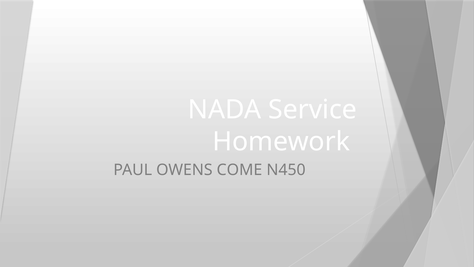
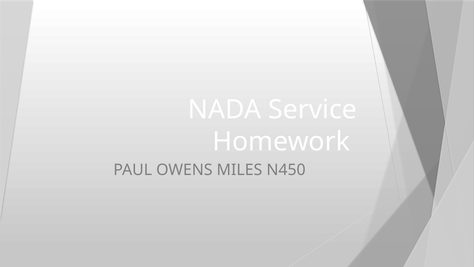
COME: COME -> MILES (239, 170)
